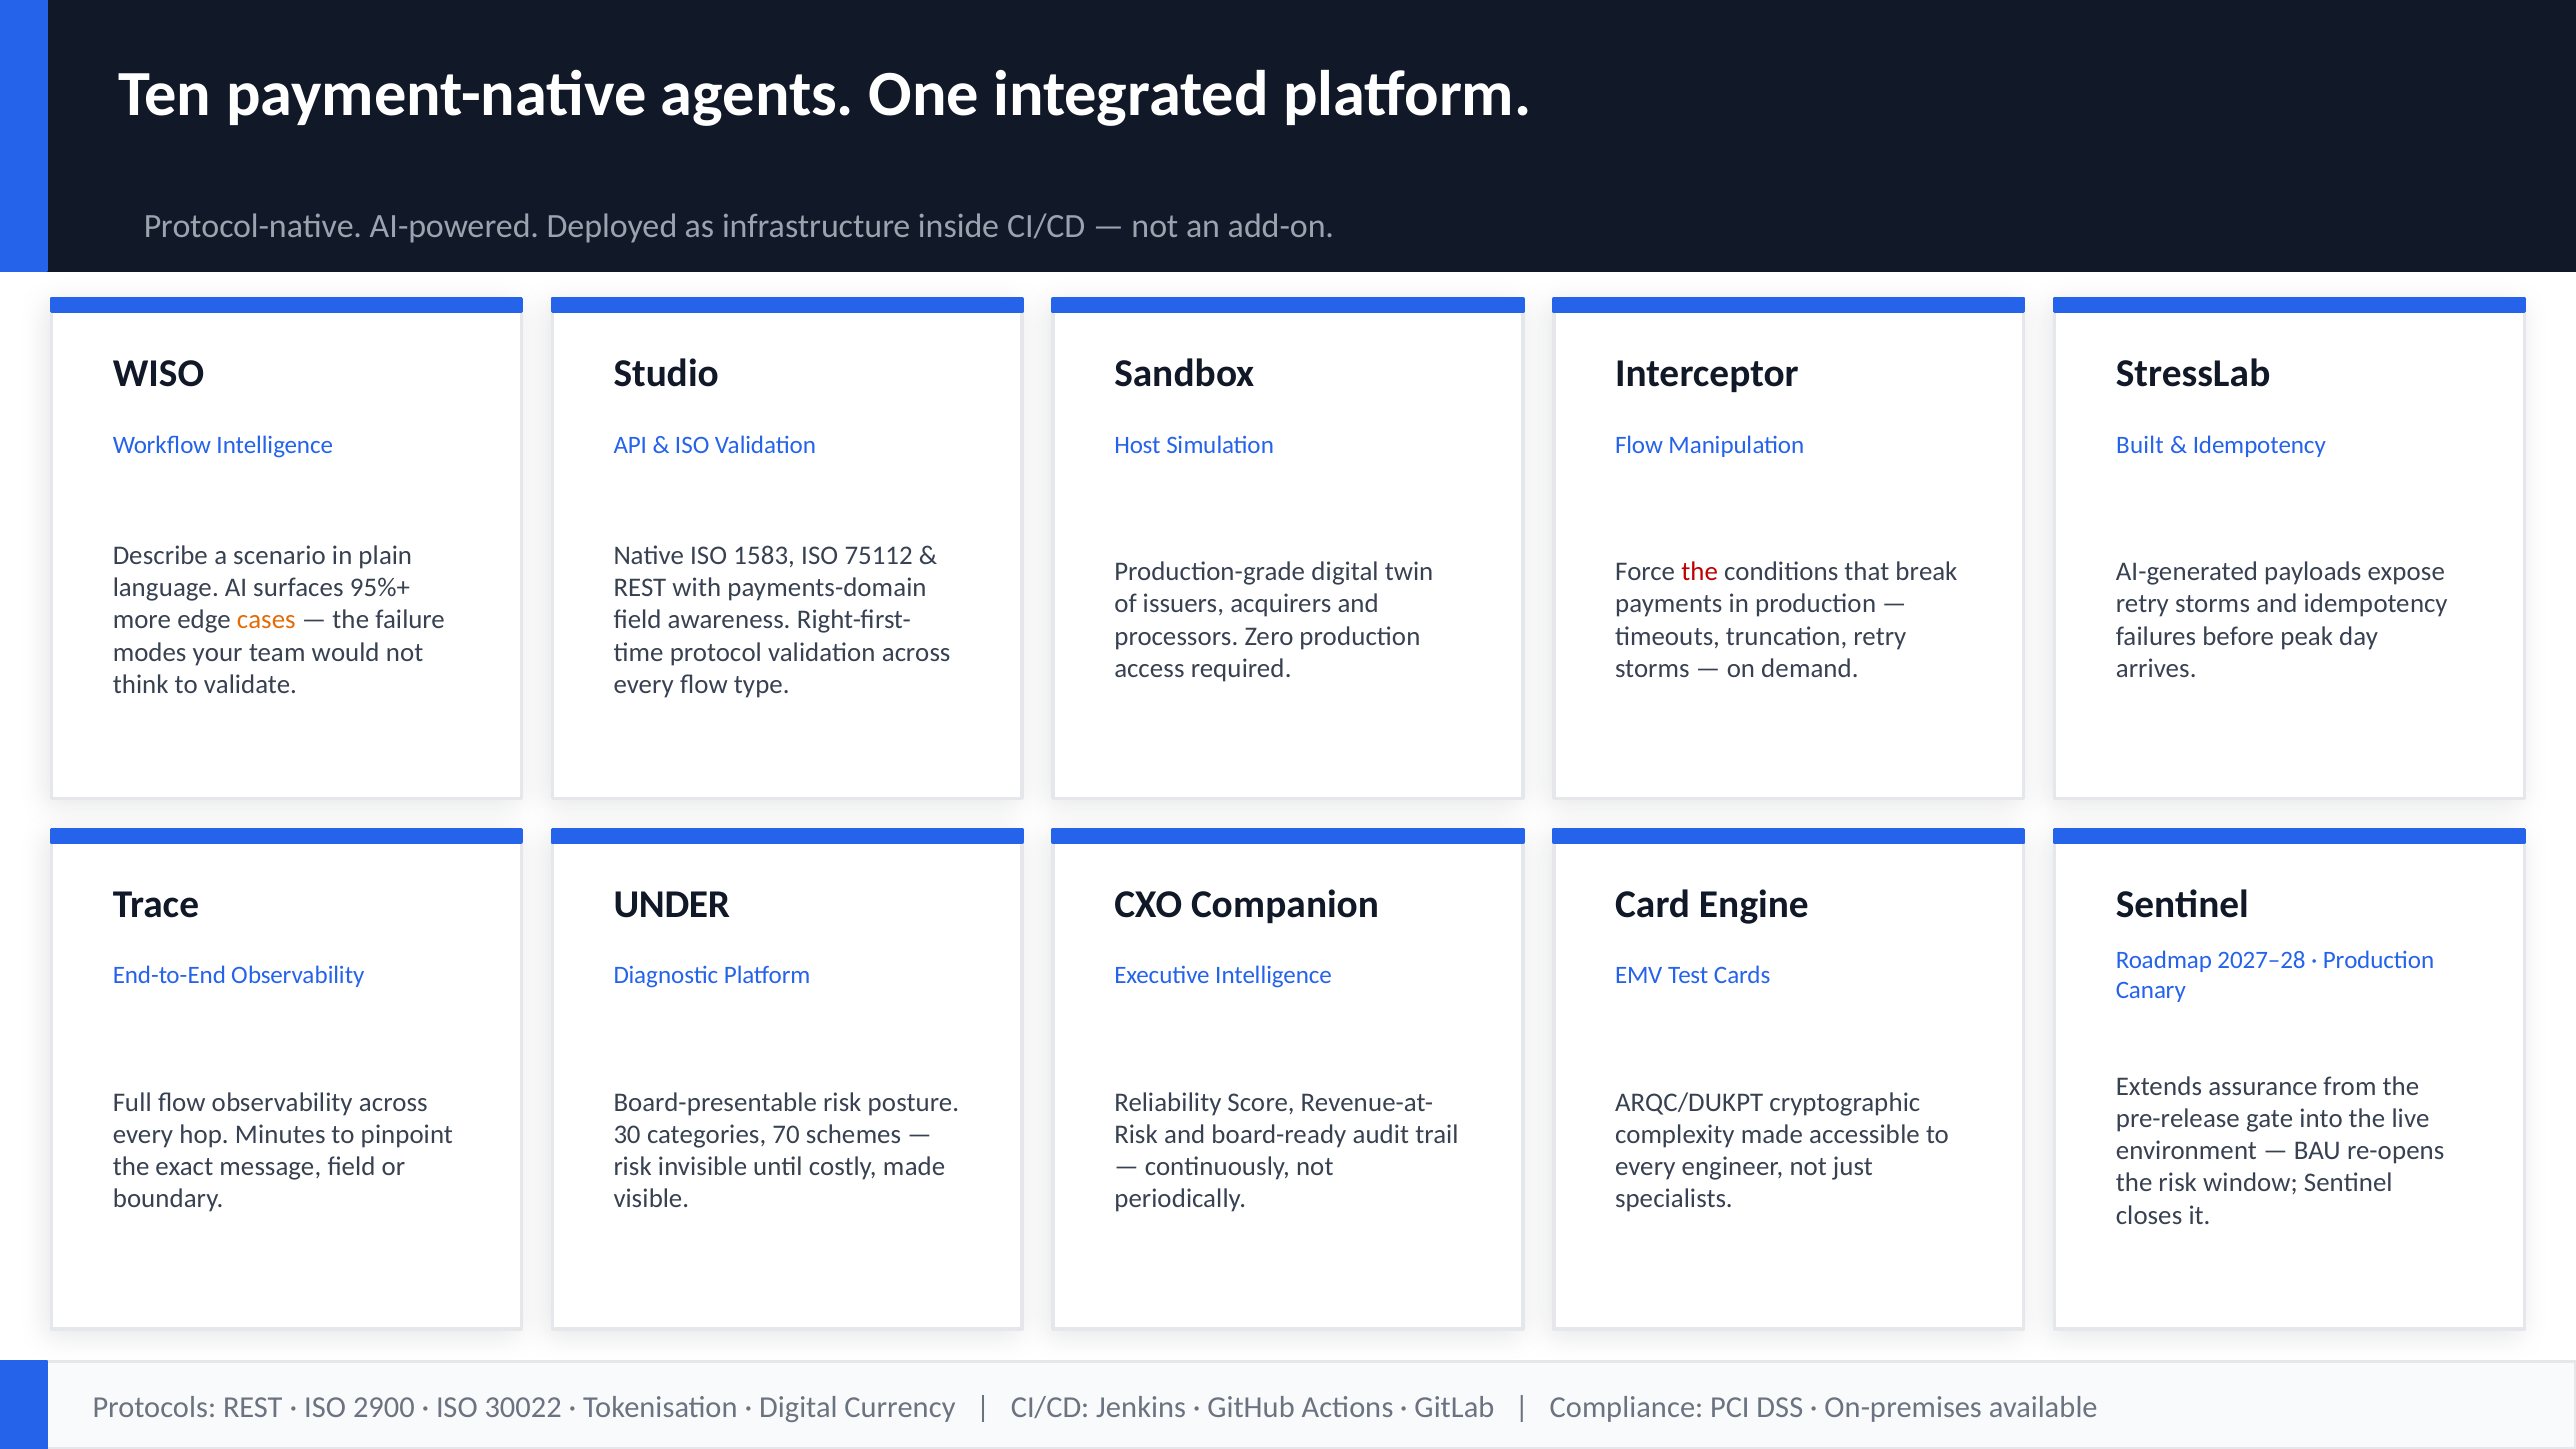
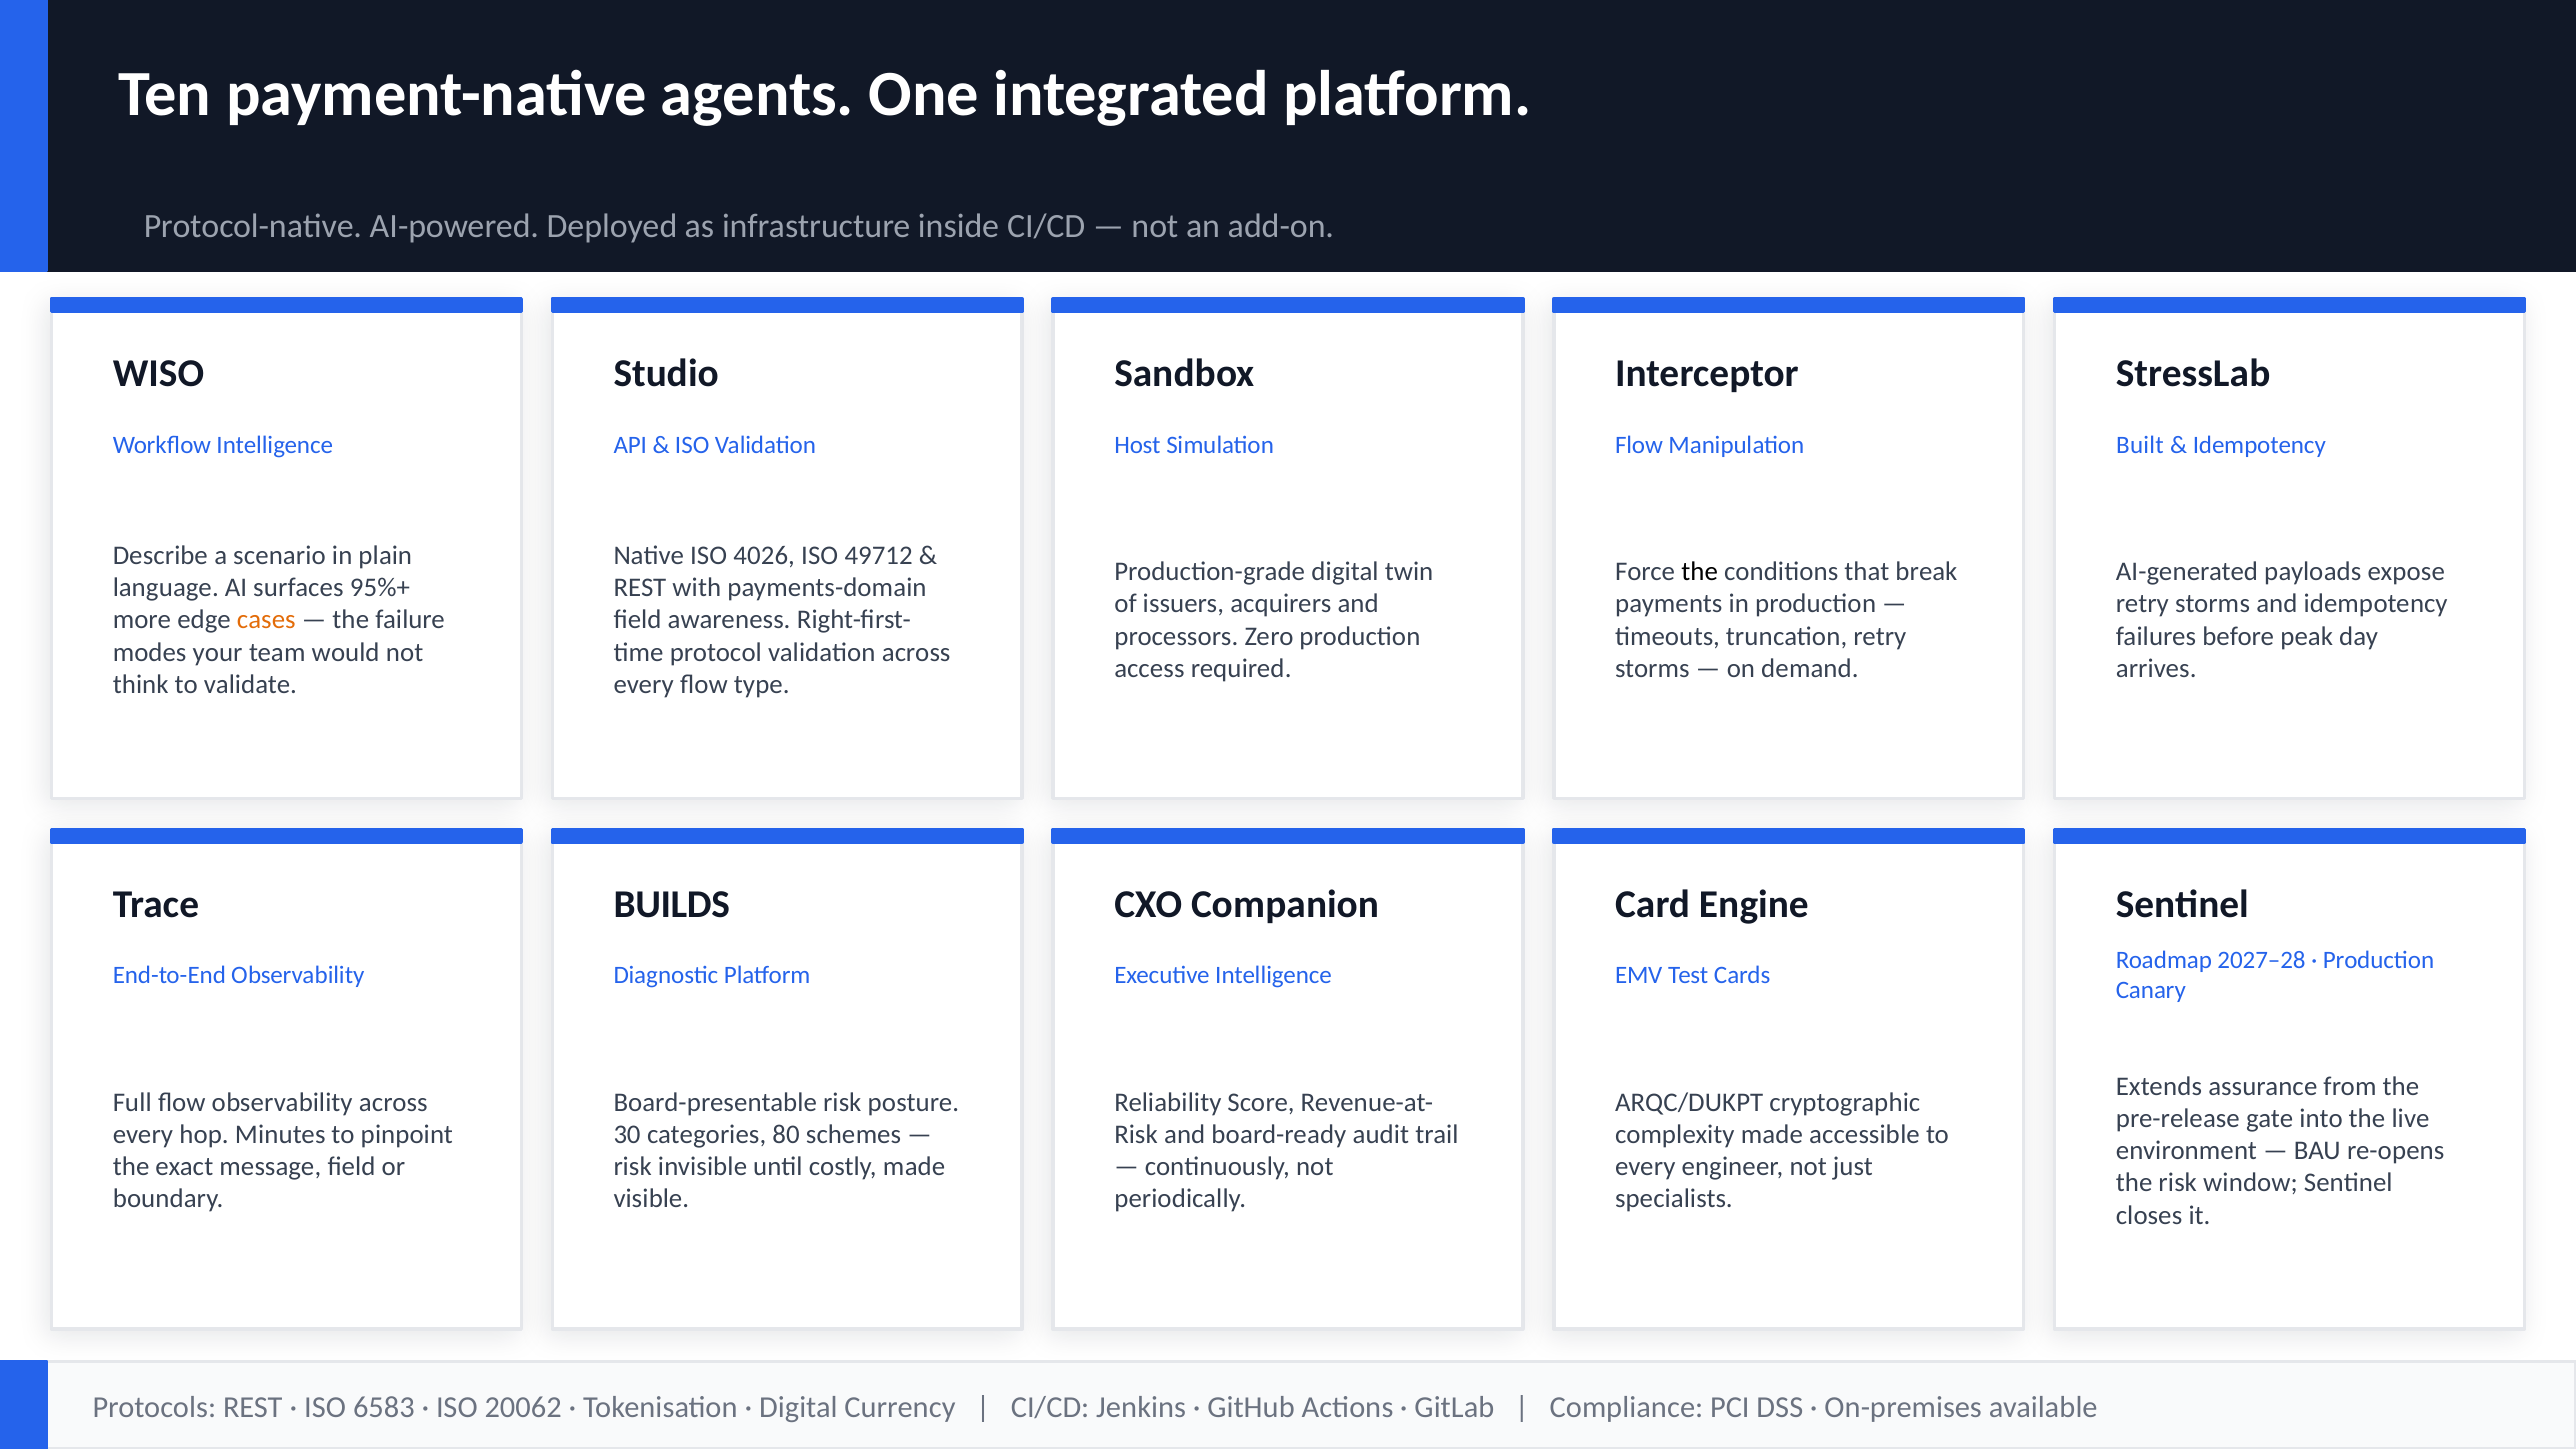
1583: 1583 -> 4026 (764, 556)
75112: 75112 -> 49712 (879, 556)
the colour: red -> black (1700, 572)
UNDER: UNDER -> BUILDS (672, 904)
70: 70 -> 80 (786, 1135)
2900: 2900 -> 6583 (384, 1407)
30022: 30022 -> 20062 (523, 1407)
